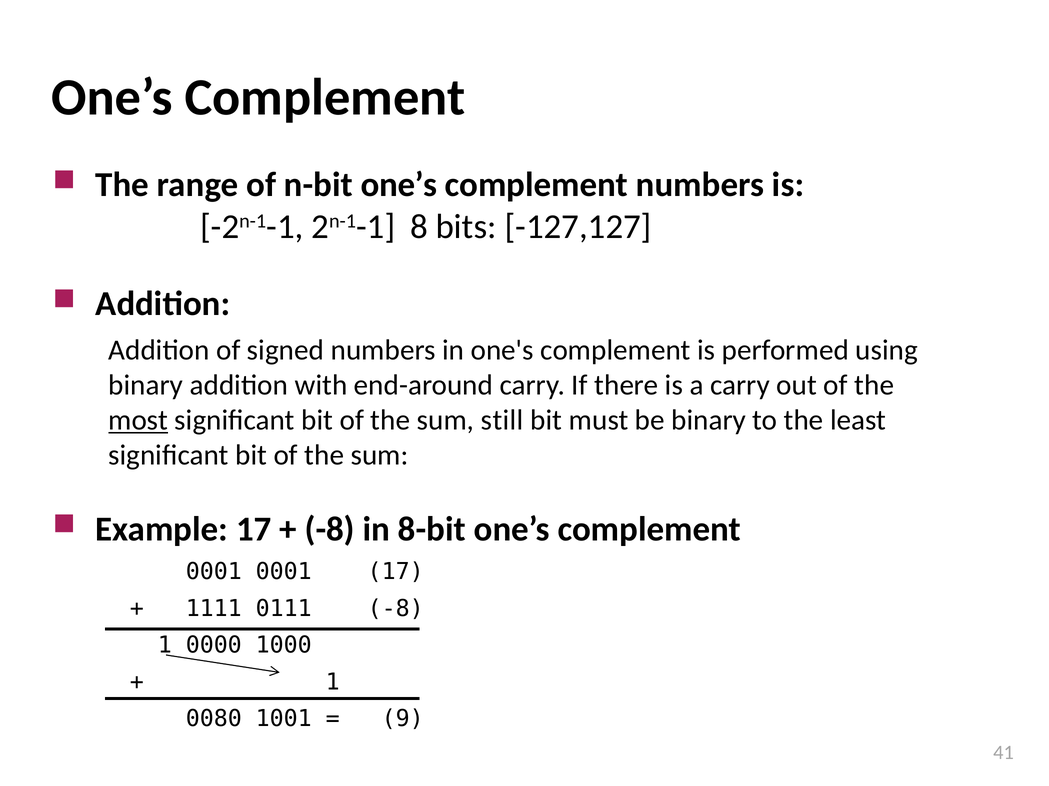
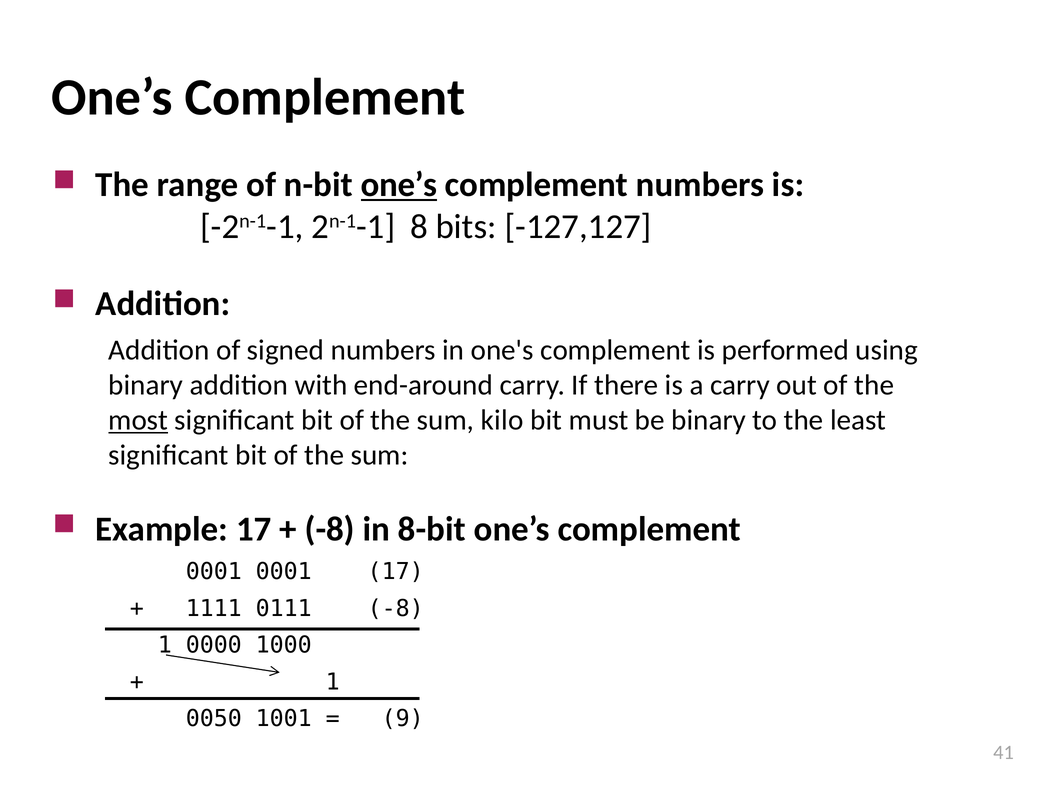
one’s underline: none -> present (399, 185)
still: still -> kilo (502, 421)
0080: 0080 -> 0050 (214, 719)
